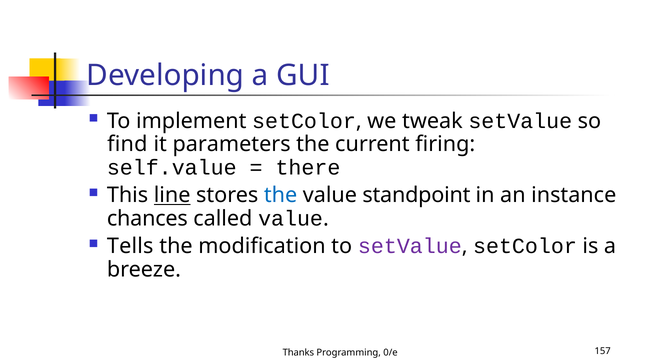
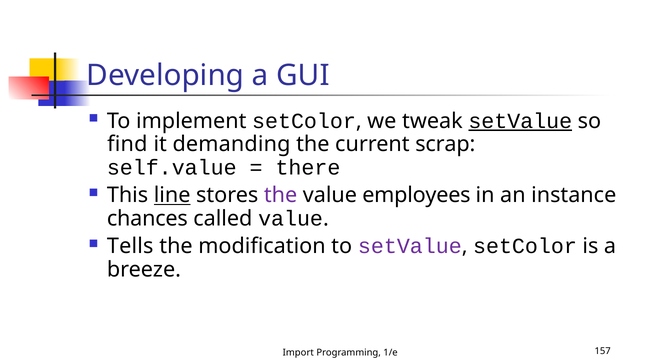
setValue underline: none -> present (520, 121)
parameters: parameters -> demanding (231, 145)
firing: firing -> scrap (445, 145)
the colour: blue -> purple (281, 196)
standpoint: standpoint -> employees (416, 196)
Thanks: Thanks -> Import (298, 353)
0/e: 0/e -> 1/e (390, 353)
